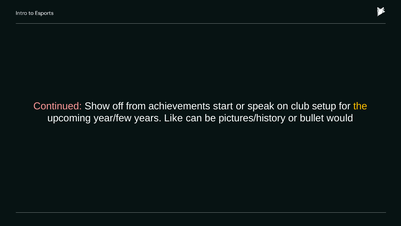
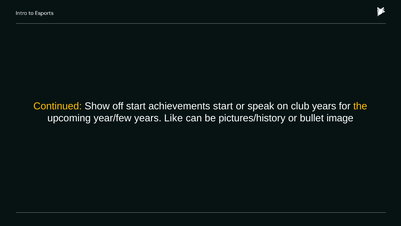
Continued colour: pink -> yellow (58, 106)
off from: from -> start (136, 106)
club setup: setup -> years (324, 106)
would: would -> image (340, 118)
